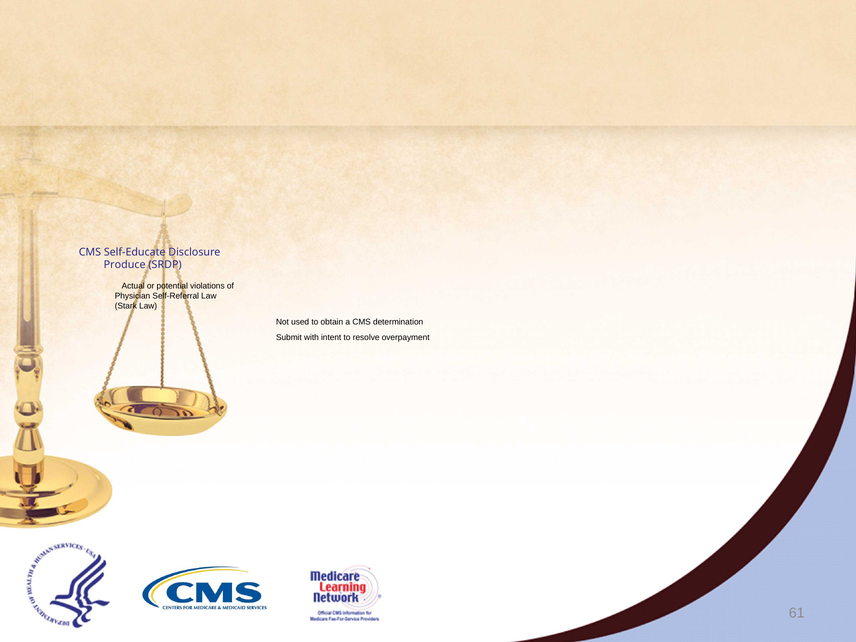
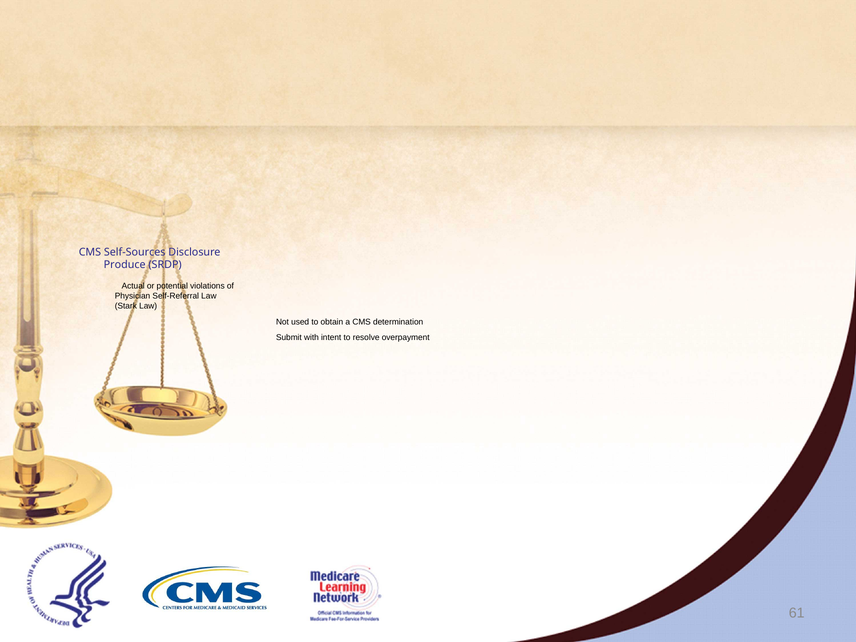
Self-Educate: Self-Educate -> Self-Sources (135, 252)
